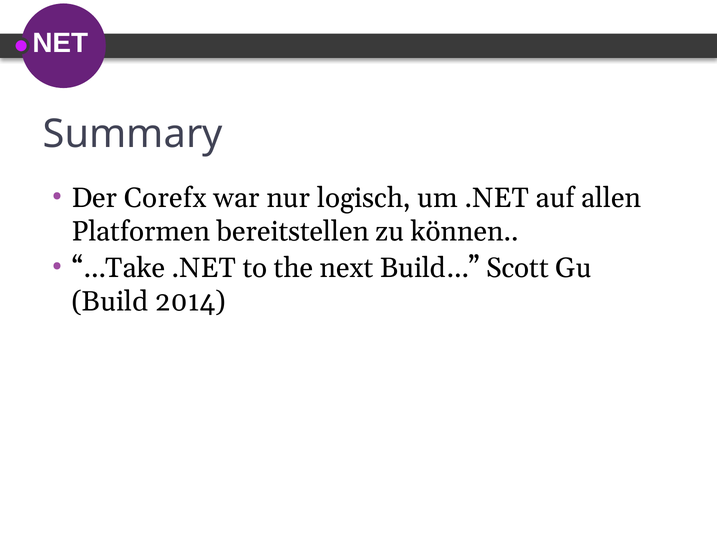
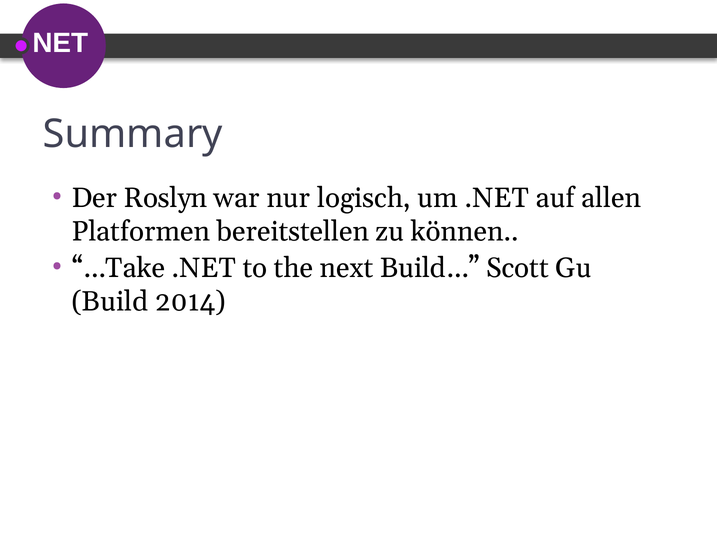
Corefx: Corefx -> Roslyn (166, 199)
